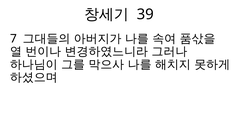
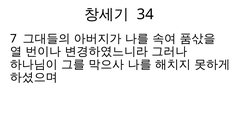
39: 39 -> 34 (145, 14)
